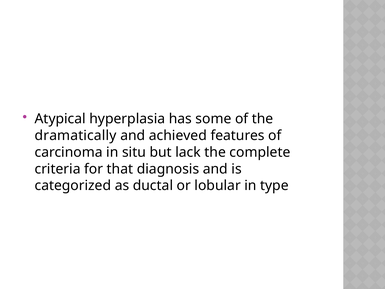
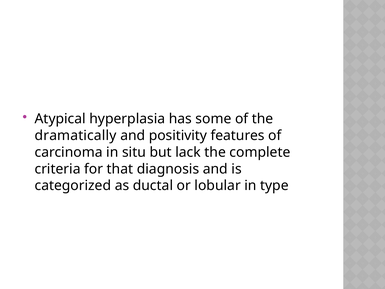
achieved: achieved -> positivity (178, 135)
